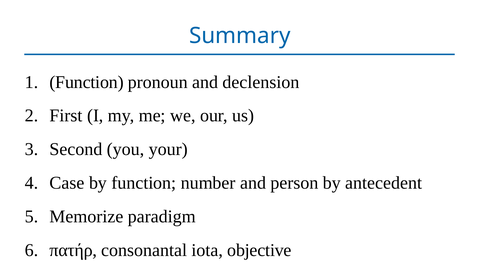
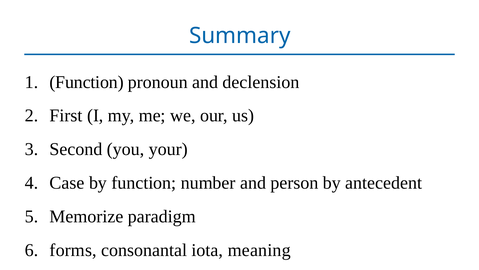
πατήρ: πατήρ -> forms (73, 250)
objective: objective -> meaning (259, 250)
